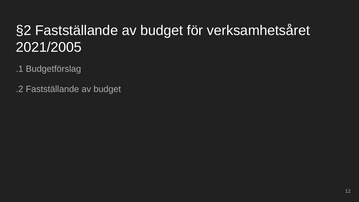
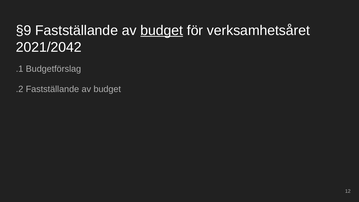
§2: §2 -> §9 (24, 30)
budget underline: none -> present (162, 30)
2021/2005: 2021/2005 -> 2021/2042 (49, 47)
